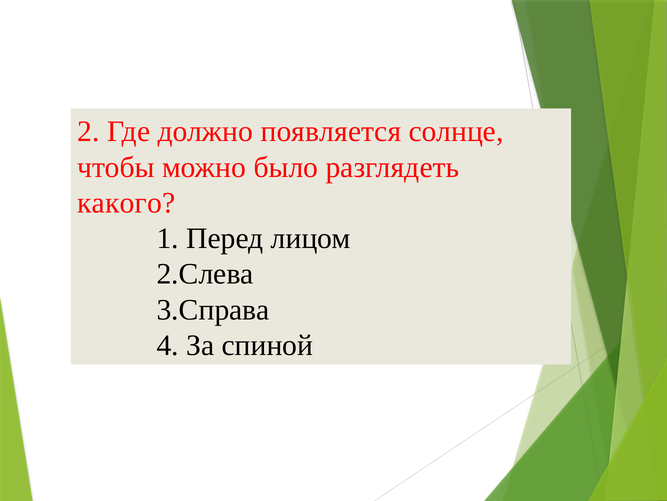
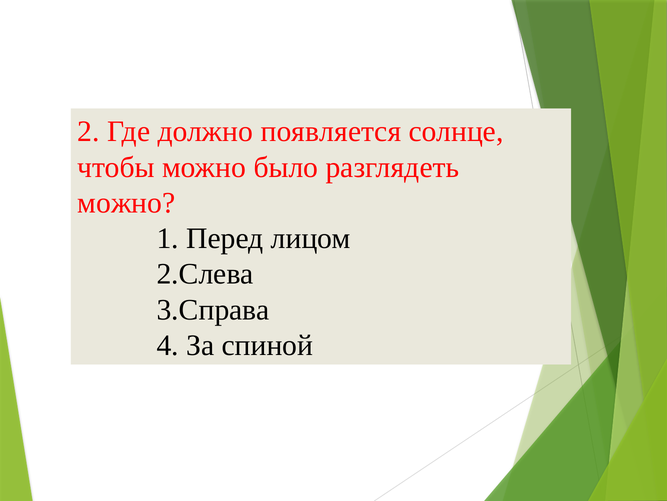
какого: какого -> можно (126, 203)
